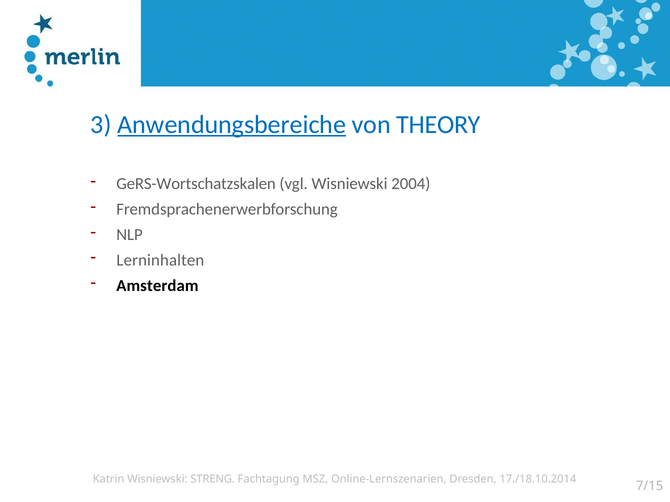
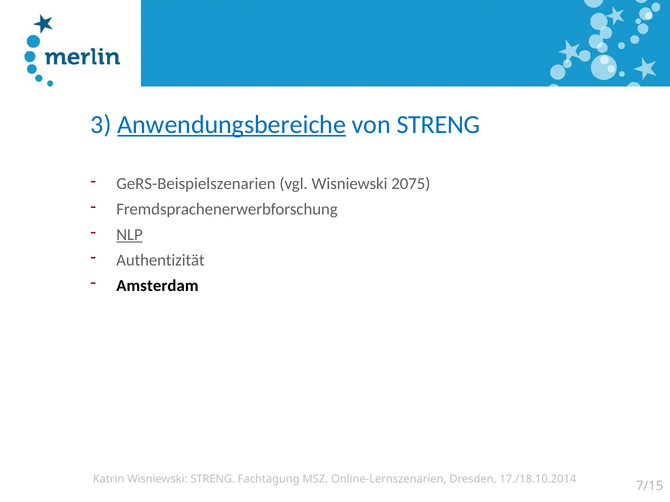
von THEORY: THEORY -> STRENG (438, 125)
GeRS-Wortschatzskalen: GeRS-Wortschatzskalen -> GeRS-Beispielszenarien (196, 184)
2004: 2004 -> 2075 (411, 184)
NLP underline: none -> present (129, 235)
Lerninhalten: Lerninhalten -> Authentizität (160, 260)
